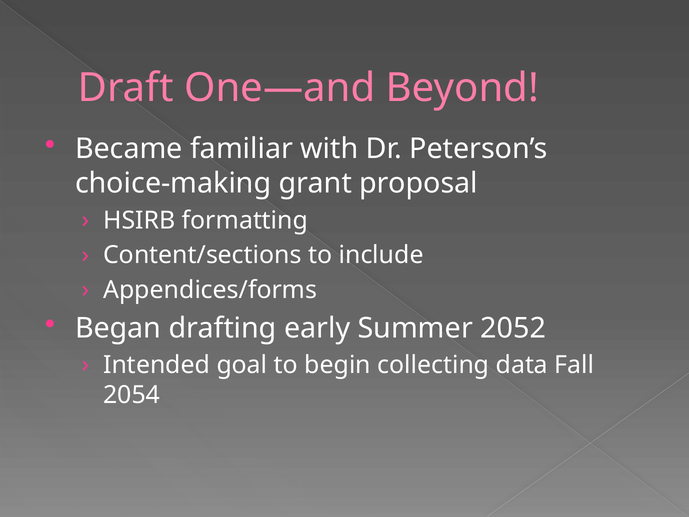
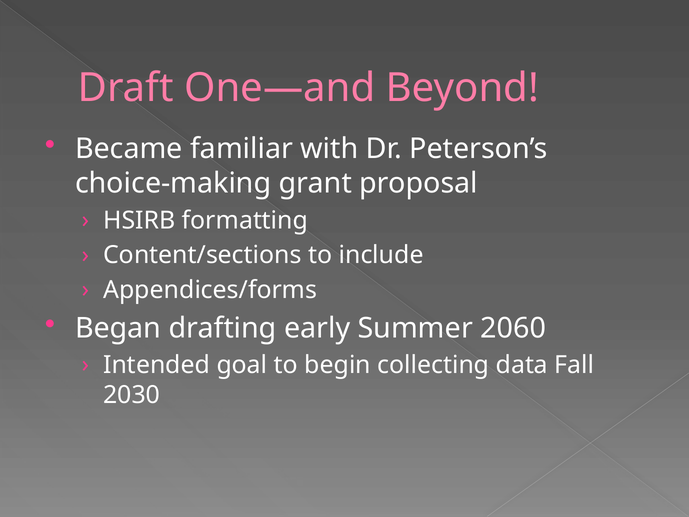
2052: 2052 -> 2060 (513, 328)
2054: 2054 -> 2030 (132, 395)
